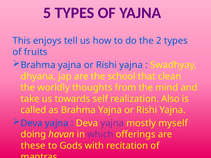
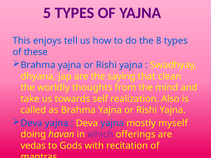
2: 2 -> 8 (159, 41)
fruits: fruits -> these (36, 52)
school: school -> saying (122, 76)
yajna colour: purple -> blue (112, 123)
these: these -> vedas (33, 146)
